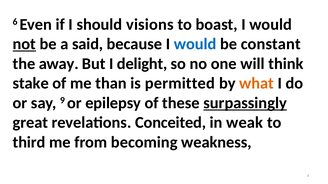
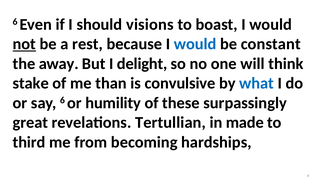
said: said -> rest (87, 44)
permitted: permitted -> convulsive (180, 84)
what colour: orange -> blue (257, 84)
say 9: 9 -> 6 (62, 101)
epilepsy: epilepsy -> humility (113, 103)
surpassingly underline: present -> none (245, 103)
Conceited: Conceited -> Tertullian (170, 123)
weak: weak -> made (245, 123)
weakness: weakness -> hardships (216, 143)
